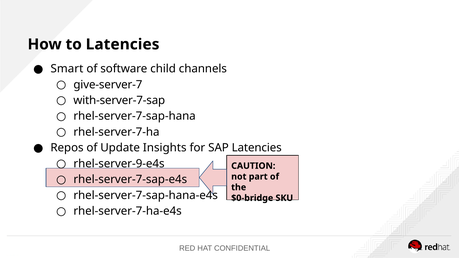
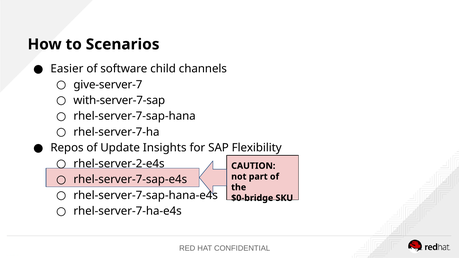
to Latencies: Latencies -> Scenarios (123, 44)
Smart: Smart -> Easier (67, 69)
SAP Latencies: Latencies -> Flexibility (257, 148)
rhel-server-9-e4s: rhel-server-9-e4s -> rhel-server-2-e4s (119, 164)
